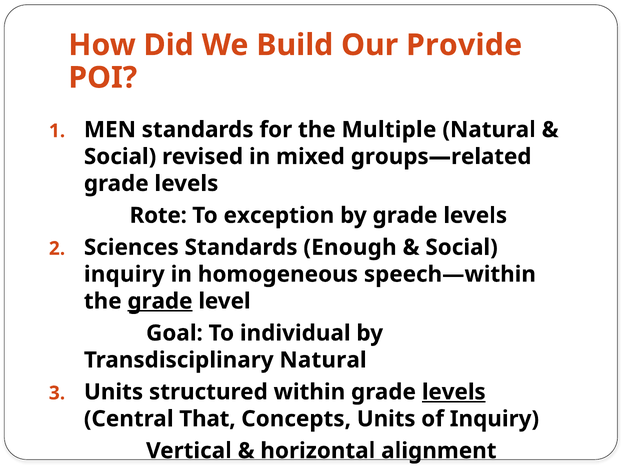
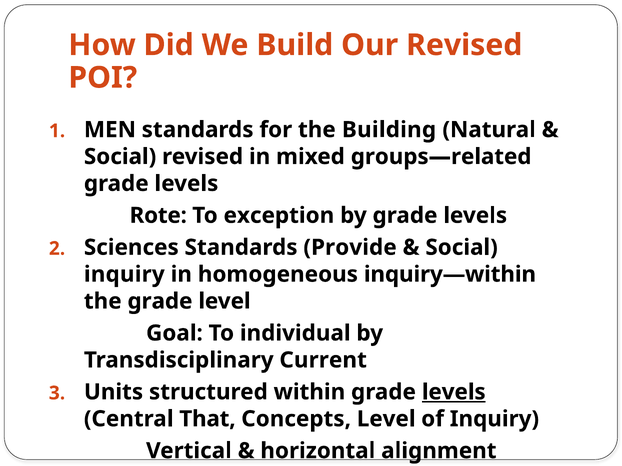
Our Provide: Provide -> Revised (464, 45)
Multiple: Multiple -> Building (389, 130)
Enough: Enough -> Provide (350, 248)
speech—within: speech—within -> inquiry—within (450, 275)
grade underline: present -> none (160, 302)
Transdisciplinary Natural: Natural -> Current (323, 360)
Concepts Units: Units -> Level (386, 419)
